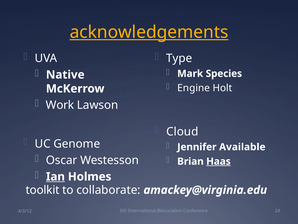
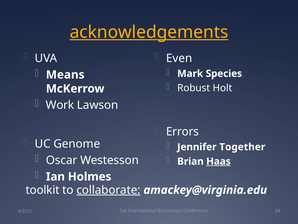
Type: Type -> Even (179, 58)
Native: Native -> Means (65, 75)
Engine: Engine -> Robust (194, 88)
Cloud: Cloud -> Errors (182, 131)
Available: Available -> Together (242, 147)
Ian underline: present -> none (55, 176)
collaborate underline: none -> present (108, 190)
